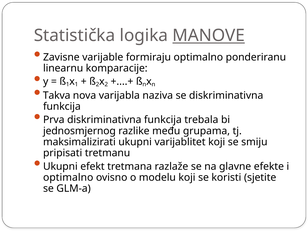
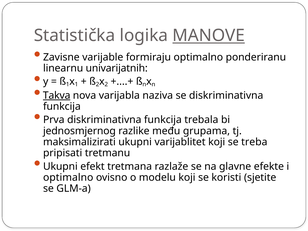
komparacije: komparacije -> univarijatnih (117, 68)
Takva underline: none -> present (57, 95)
smiju: smiju -> treba (254, 142)
